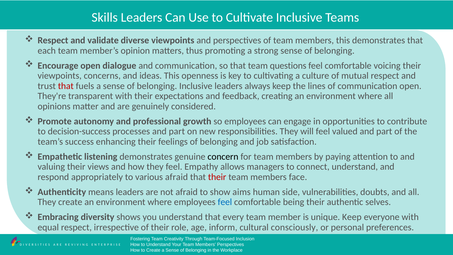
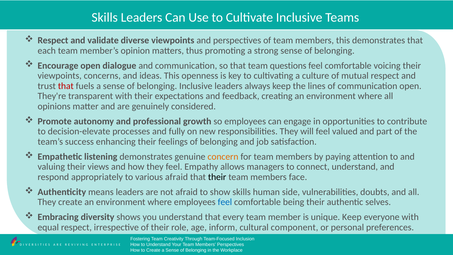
decision-success: decision-success -> decision-elevate (79, 131)
processes and part: part -> fully (177, 131)
concern colour: black -> orange (223, 157)
their colour: red -> black (217, 177)
show aims: aims -> skills (242, 192)
consciously: consciously -> component (295, 227)
